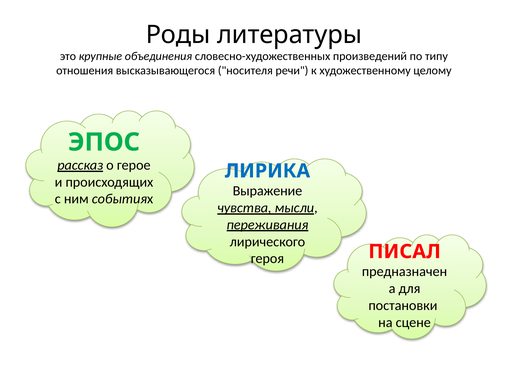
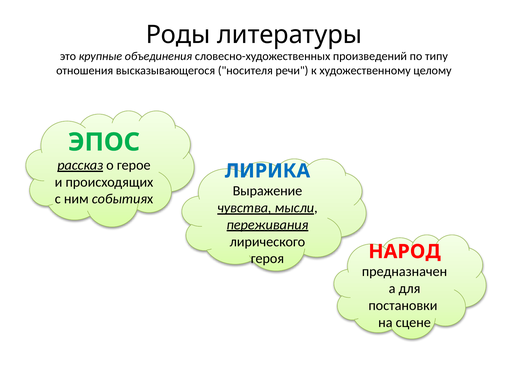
ПИСАЛ: ПИСАЛ -> НАРОД (405, 252)
